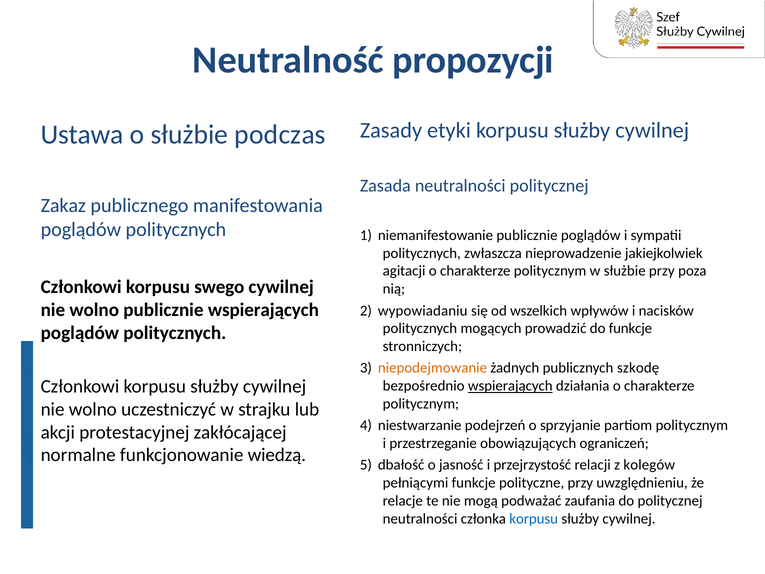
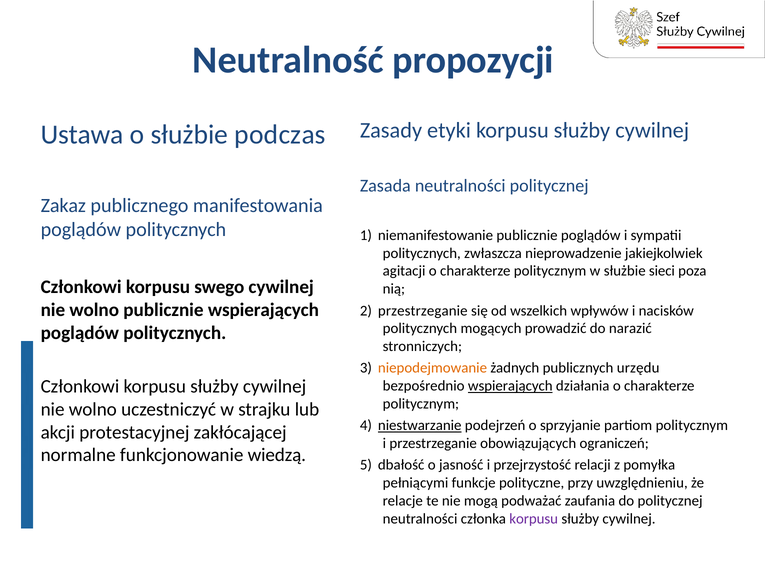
służbie przy: przy -> sieci (662, 271)
2 wypowiadaniu: wypowiadaniu -> przestrzeganie (423, 310)
do funkcje: funkcje -> narazić (630, 328)
szkodę: szkodę -> urzędu (638, 368)
niestwarzanie underline: none -> present (420, 425)
kolegów: kolegów -> pomyłka (649, 465)
korpusu colour: blue -> purple (534, 518)
